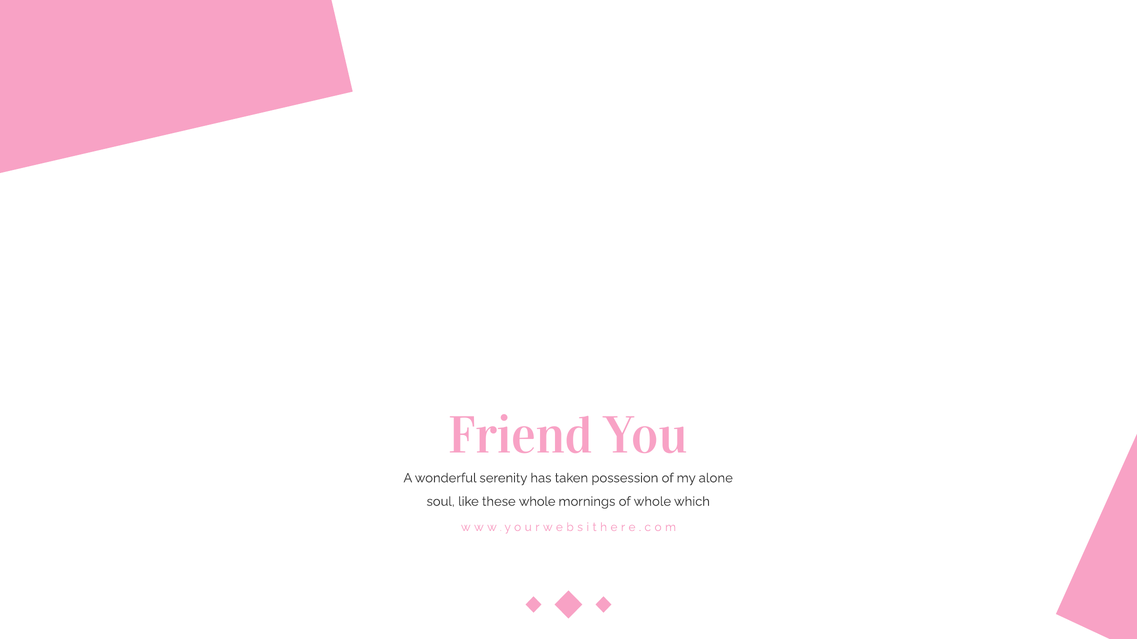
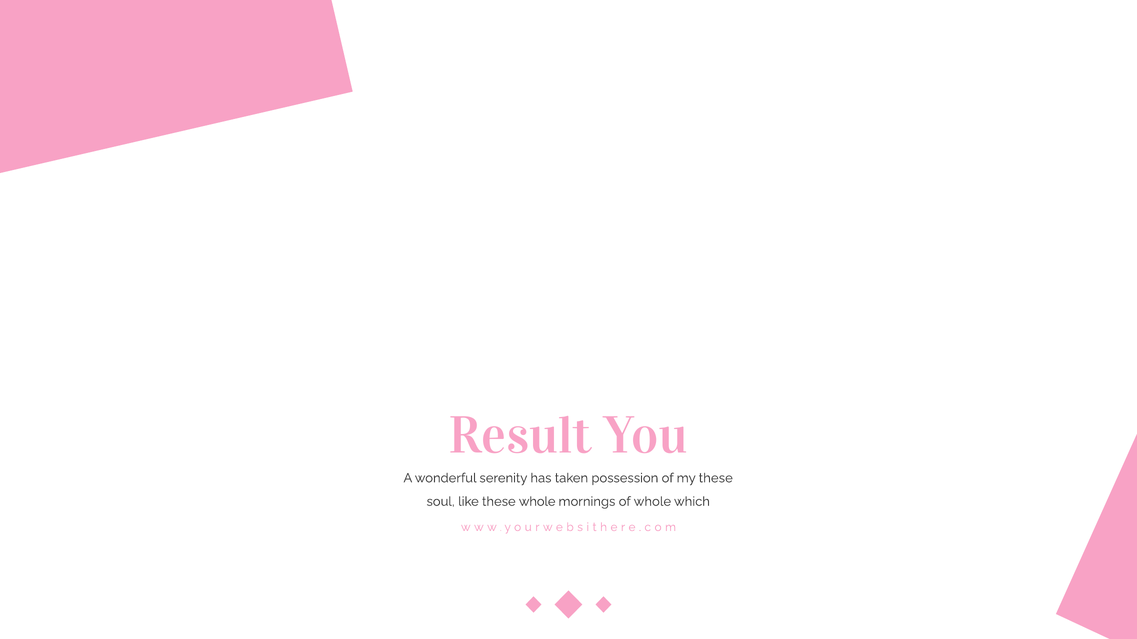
Friend: Friend -> Result (520, 436)
my alone: alone -> these (716, 478)
